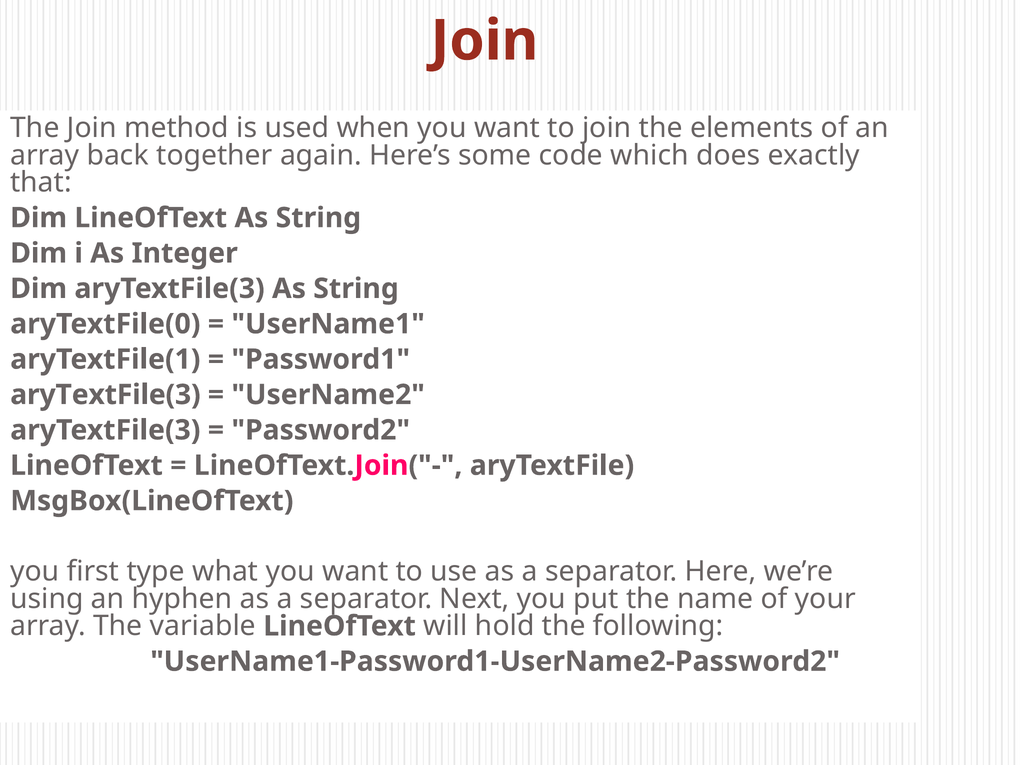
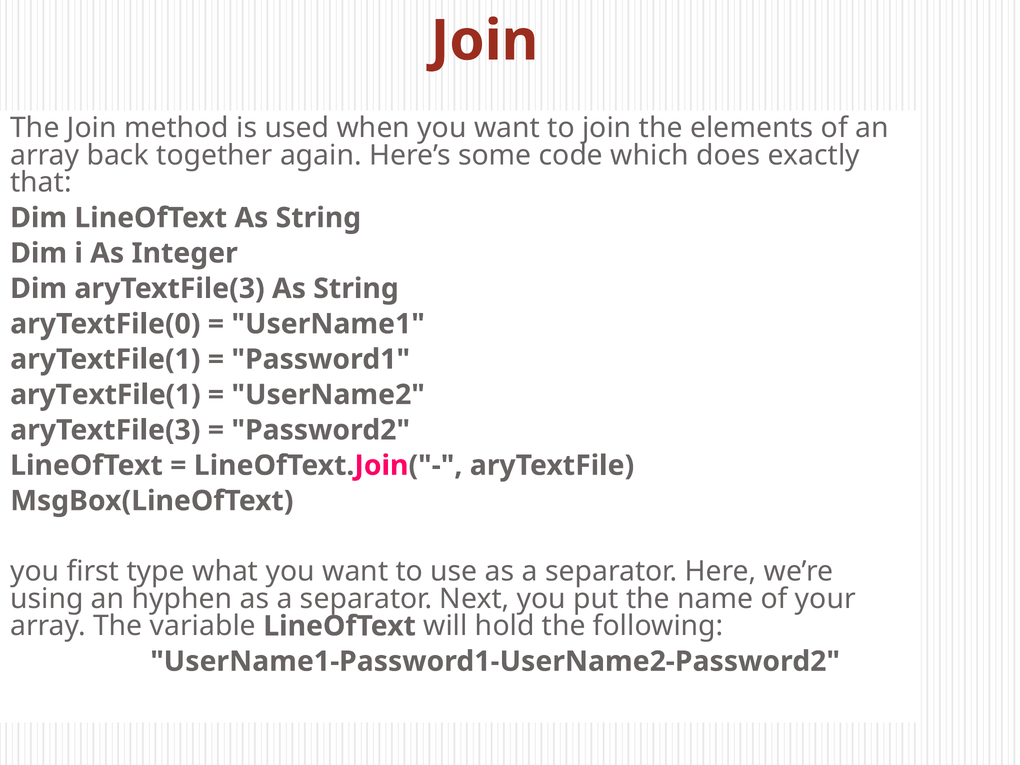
aryTextFile(3: aryTextFile(3 -> aryTextFile(1 (105, 395)
